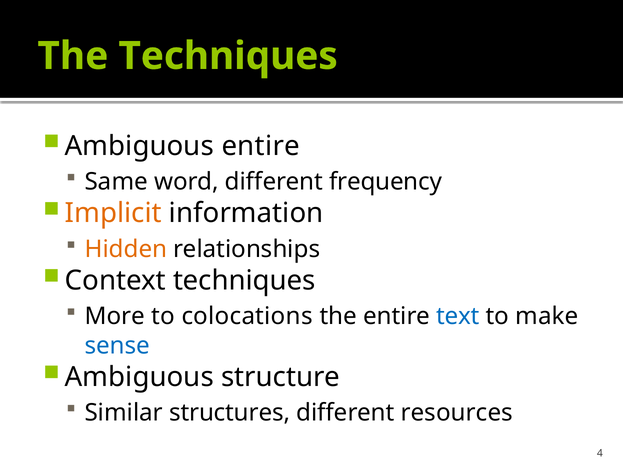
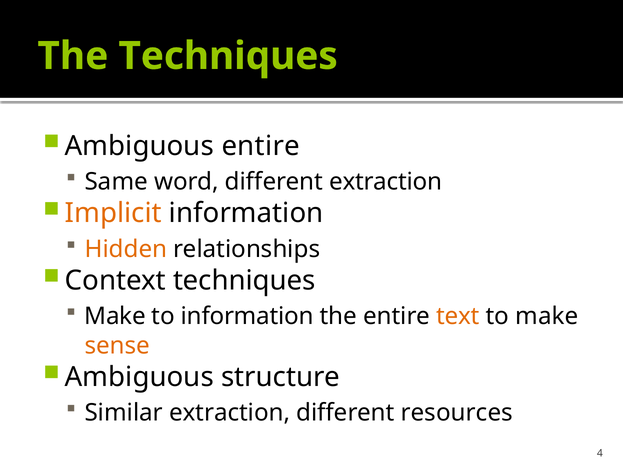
different frequency: frequency -> extraction (386, 182)
More: More -> Make (115, 316)
to colocations: colocations -> information (247, 316)
text colour: blue -> orange (458, 316)
sense colour: blue -> orange (117, 345)
Similar structures: structures -> extraction (230, 412)
